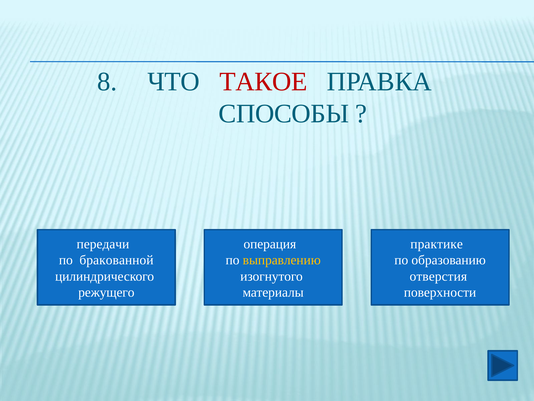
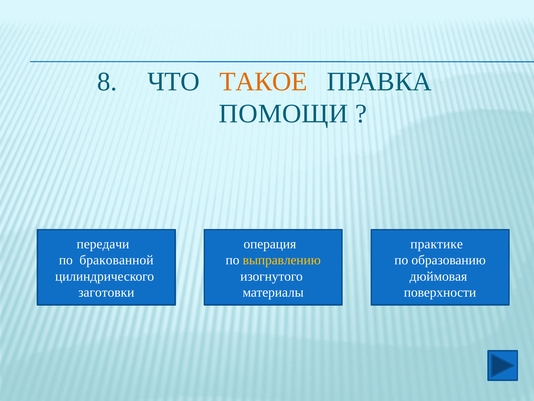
ТАКОЕ colour: red -> orange (264, 82)
СПОСОБЫ: СПОСОБЫ -> ПОМОЩИ (284, 114)
отверстия: отверстия -> дюймовая (438, 276)
режущего: режущего -> заготовки (106, 292)
